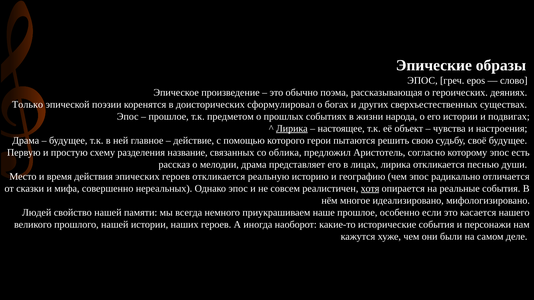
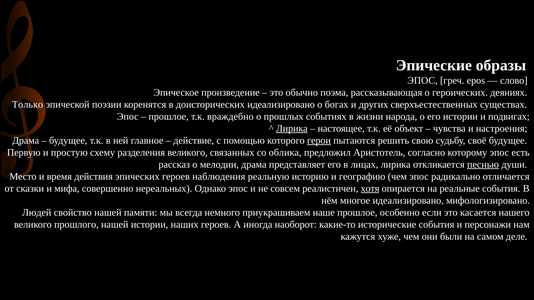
доисторических сформулировал: сформулировал -> идеализировано (281, 105)
предметом: предметом -> враждебно (230, 117)
герои underline: none -> present (319, 141)
разделения название: название -> великого (188, 153)
песнью underline: none -> present (483, 165)
героев откликается: откликается -> наблюдения (219, 177)
